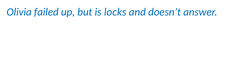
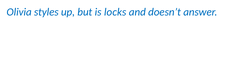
failed: failed -> styles (46, 12)
